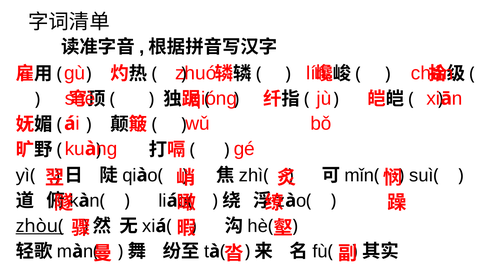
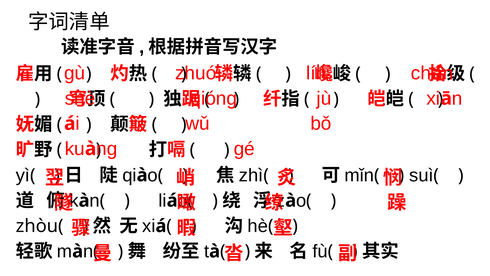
zhòu( underline: present -> none (40, 226)
